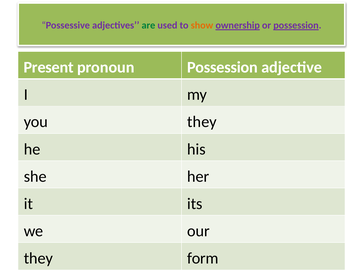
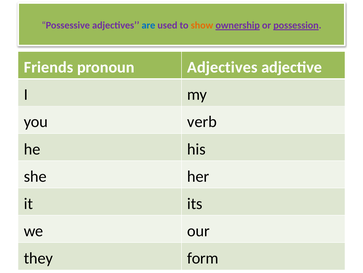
are colour: green -> blue (148, 25)
Present: Present -> Friends (49, 67)
pronoun Possession: Possession -> Adjectives (222, 67)
you they: they -> verb (202, 122)
